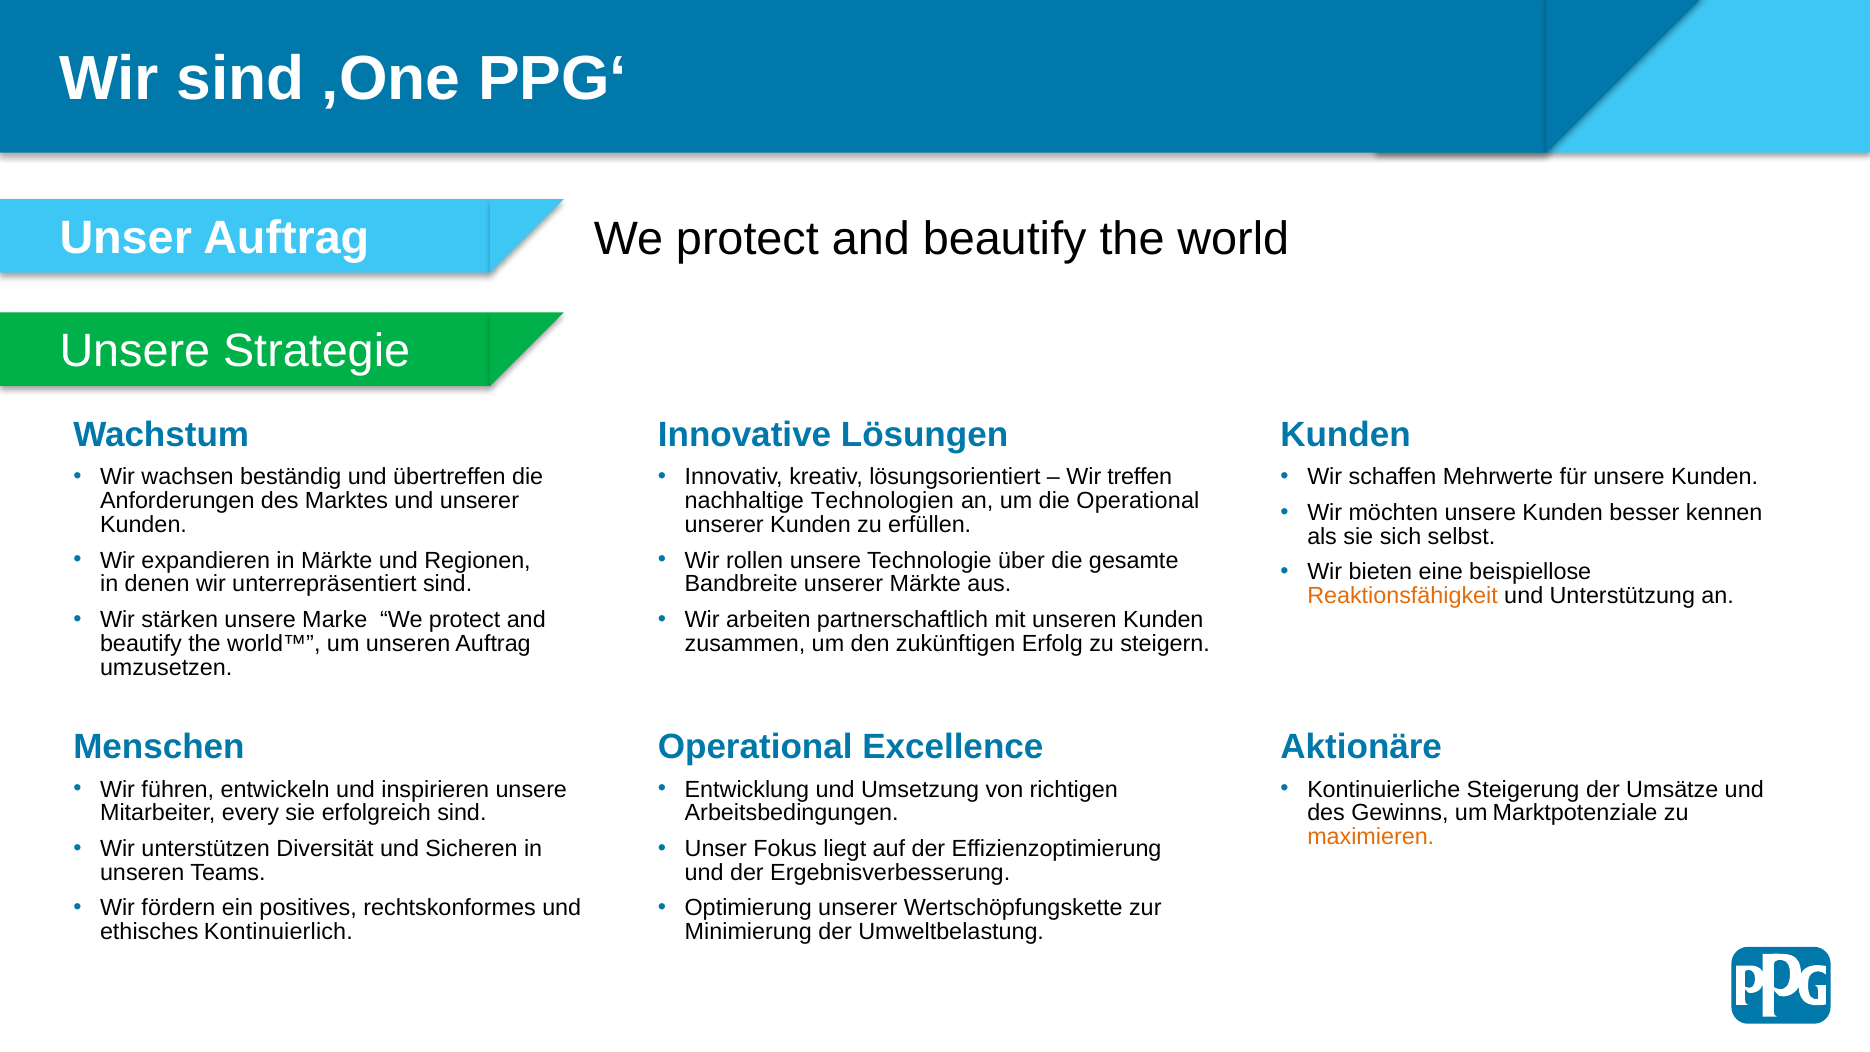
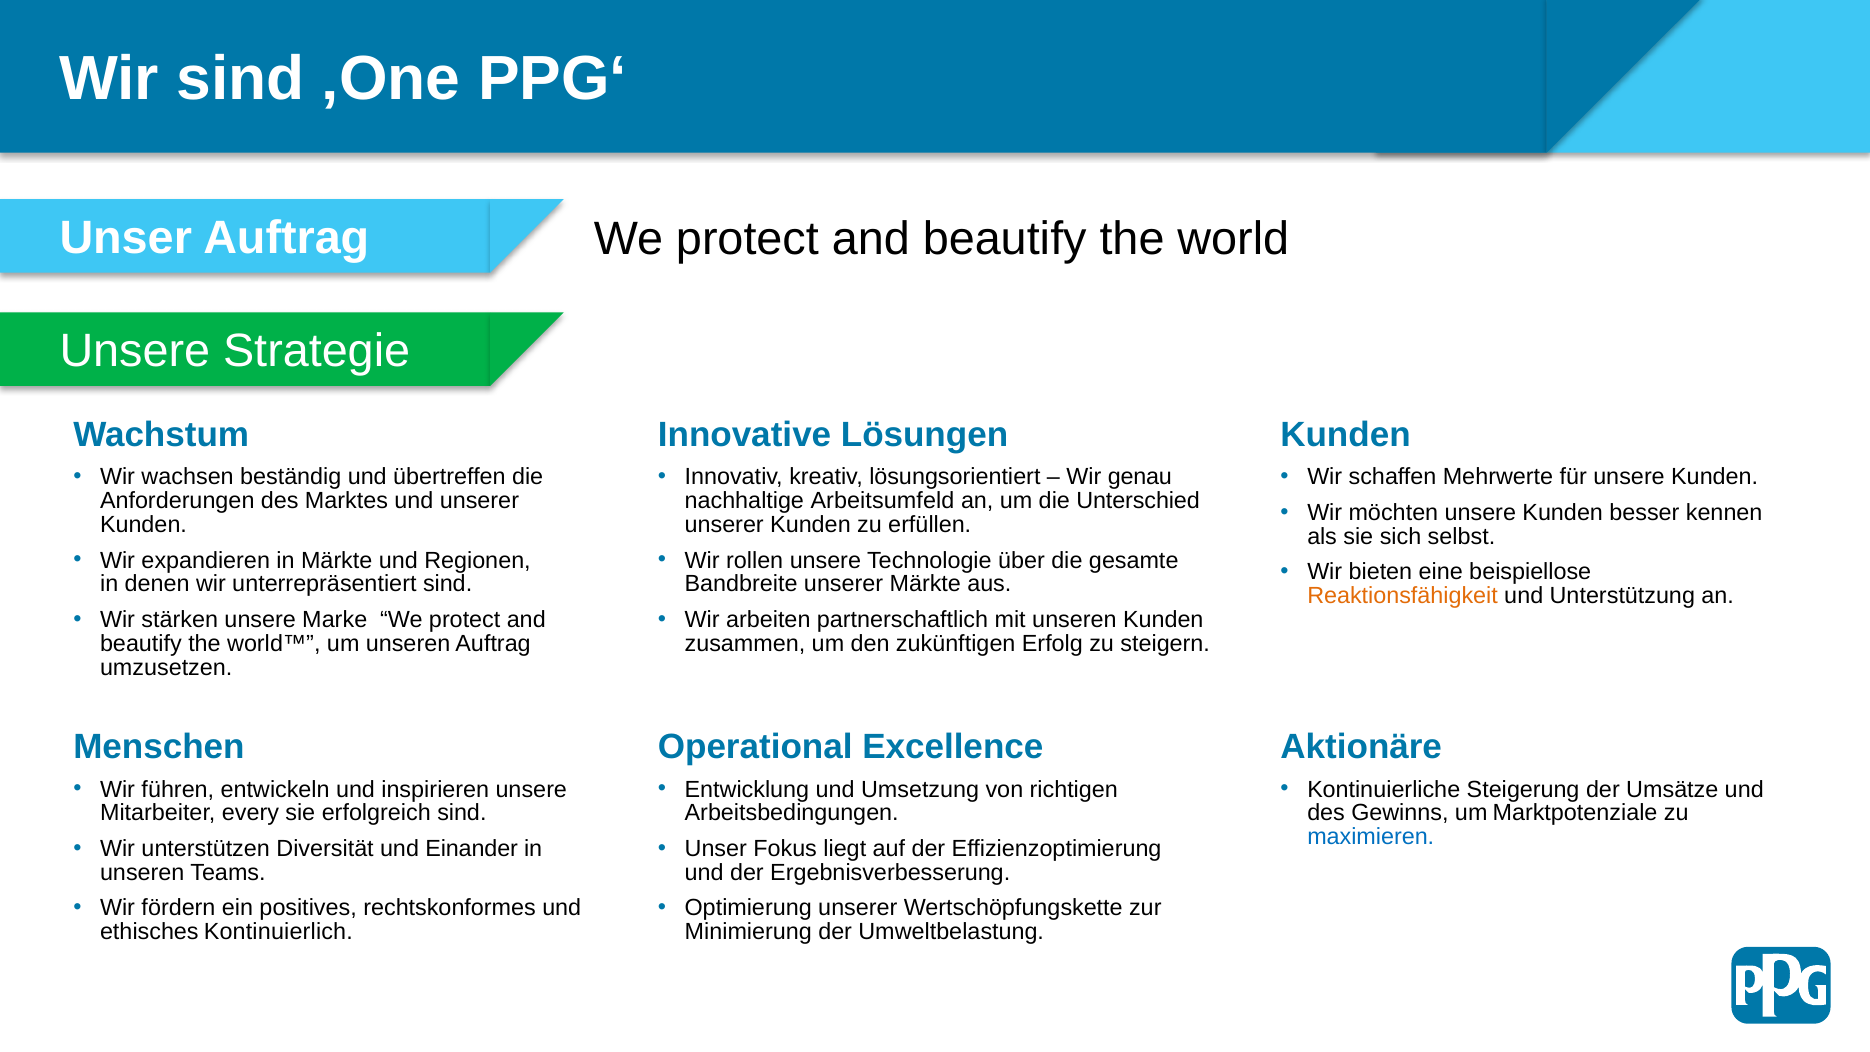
treffen: treffen -> genau (1140, 477)
Technologien: Technologien -> Arbeitsumfeld (882, 501)
die Operational: Operational -> Unterschied (1138, 501)
maximieren colour: orange -> blue (1371, 837)
Sicheren: Sicheren -> Einander (472, 849)
